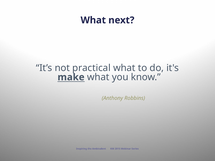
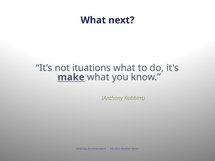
practical: practical -> ituations (92, 68)
